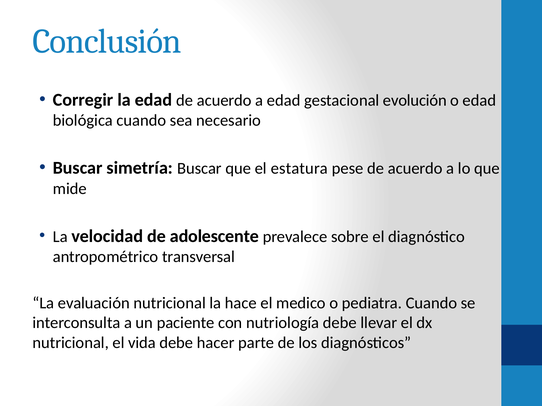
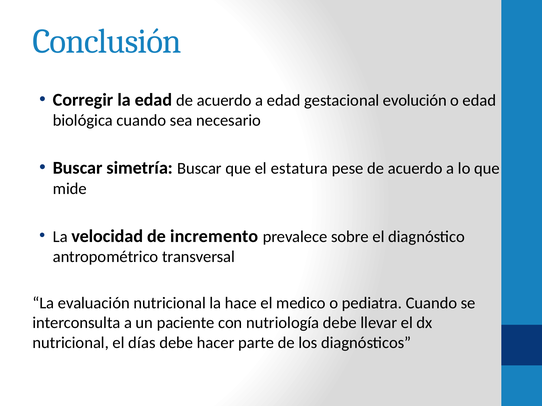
adolescente: adolescente -> incremento (214, 236)
vida: vida -> días (142, 343)
